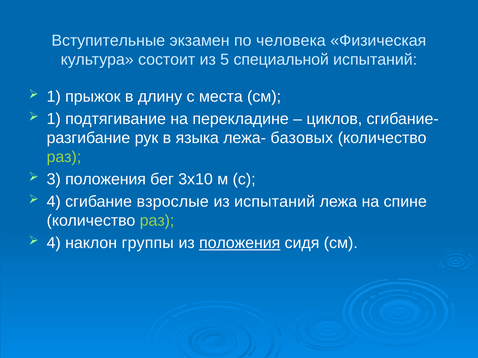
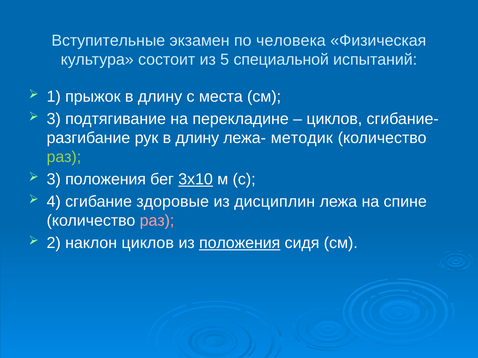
1: 1 -> 3 (54, 119)
рук в языка: языка -> длину (197, 138)
базовых: базовых -> методик (302, 138)
3х10 underline: none -> present (196, 180)
взрослые: взрослые -> здоровые (173, 202)
из испытаний: испытаний -> дисциплин (275, 202)
раз colour: light green -> pink (157, 221)
4: 4 -> 2 (54, 243)
наклон группы: группы -> циклов (148, 243)
